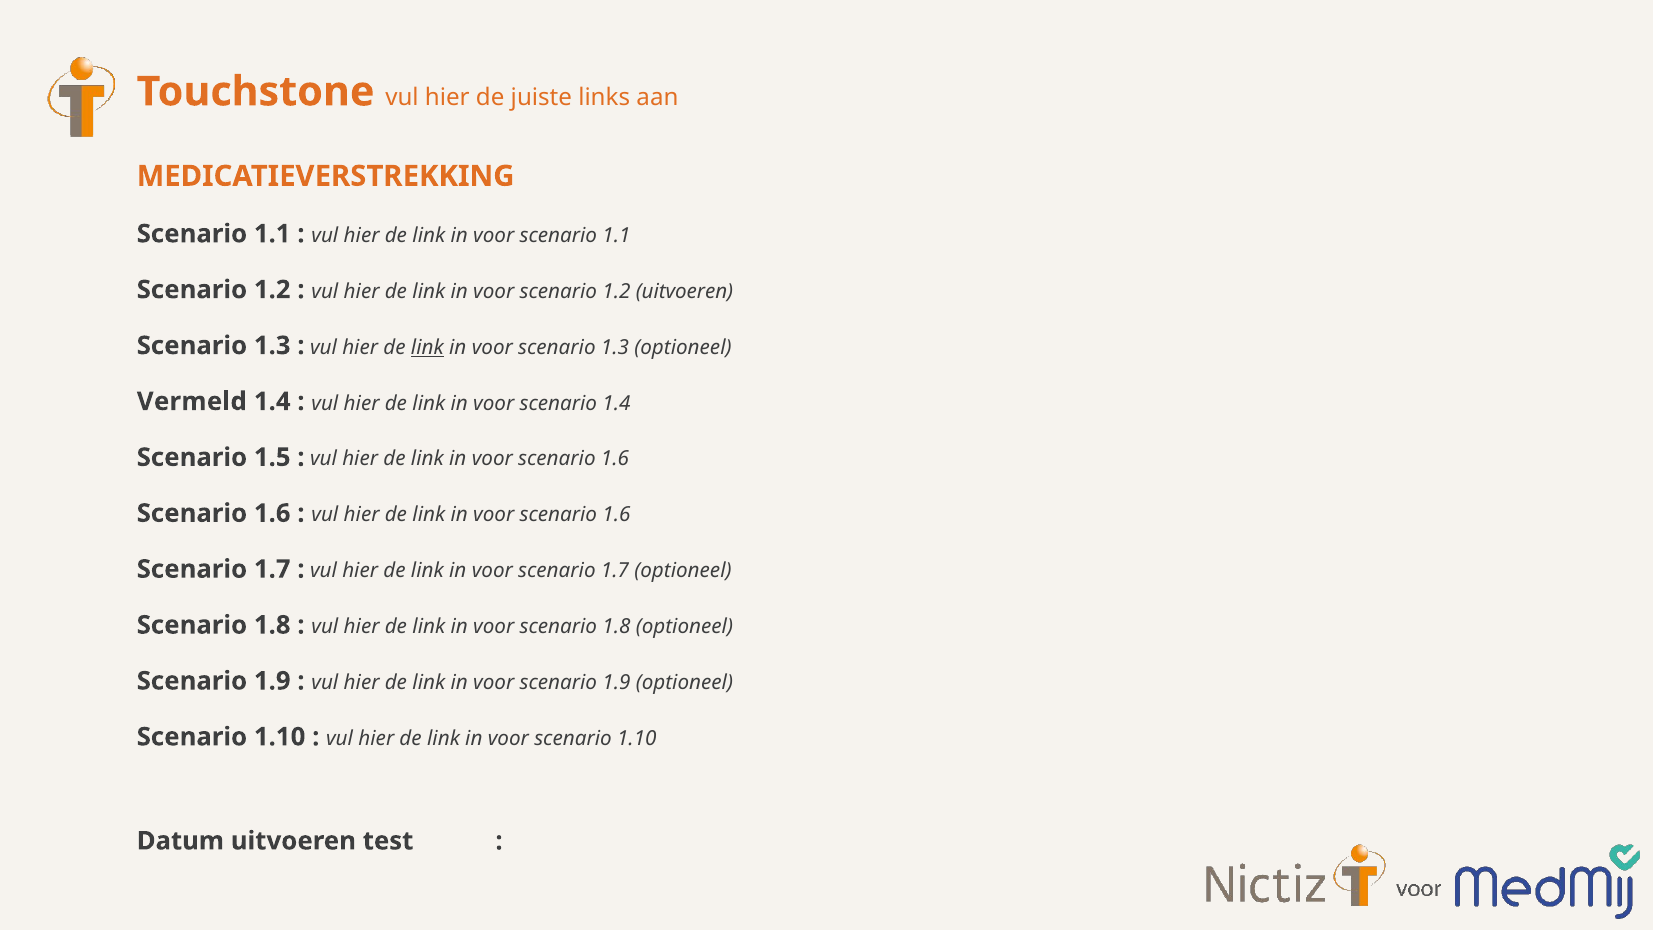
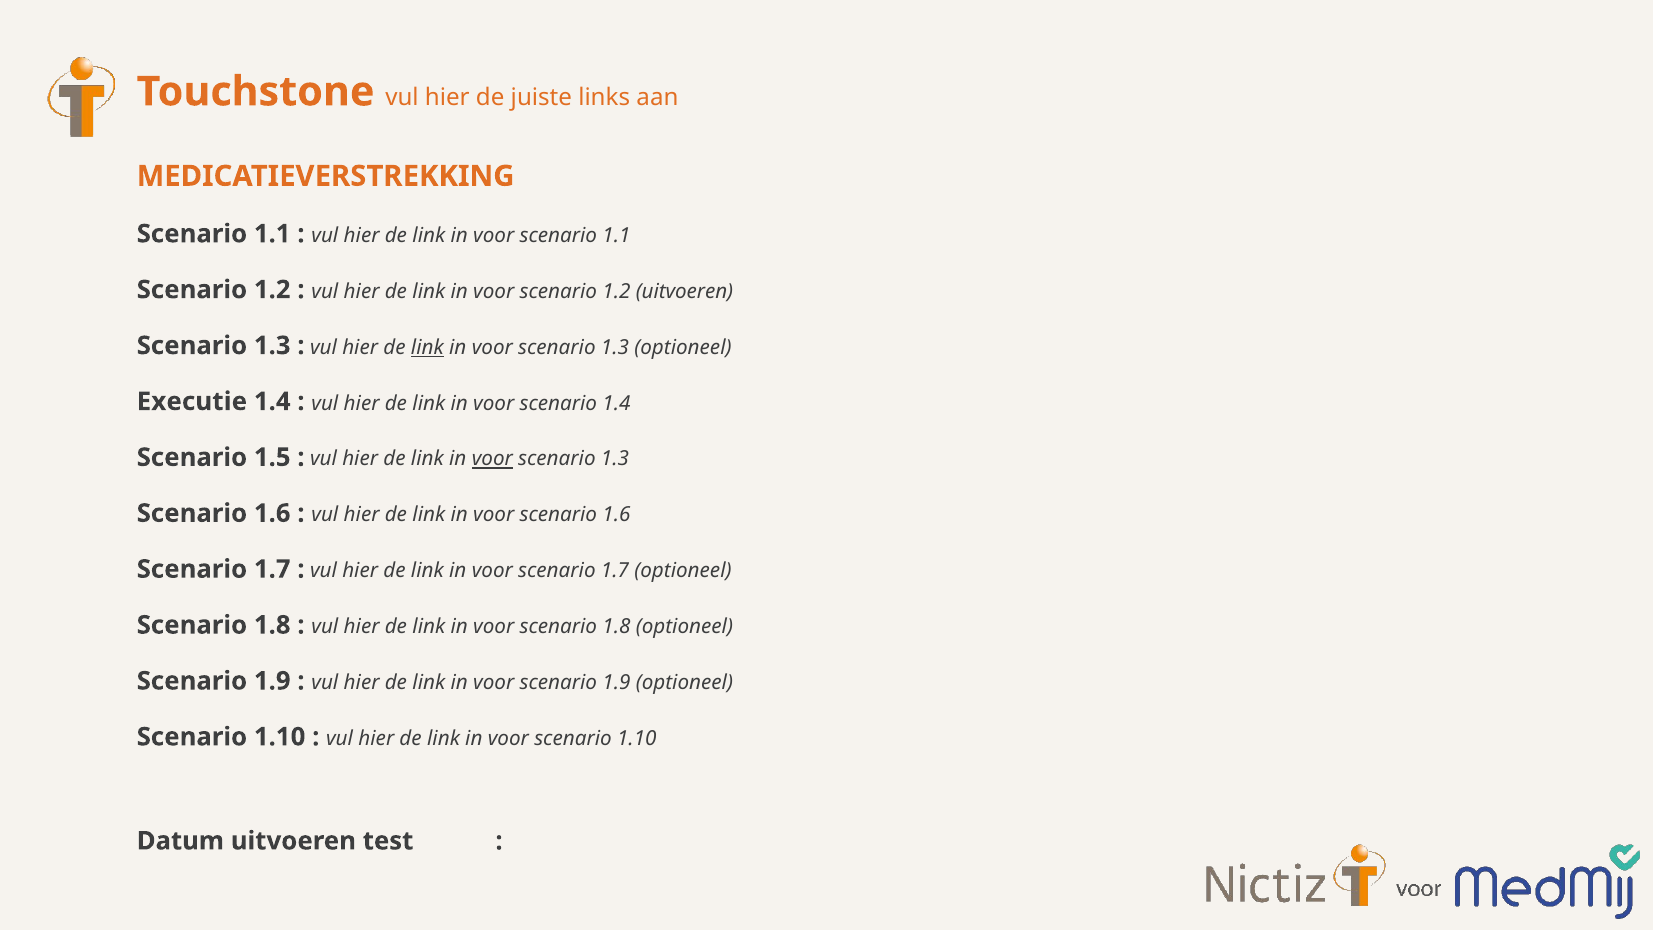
Vermeld: Vermeld -> Executie (192, 401)
voor underline: none -> present (492, 459)
1.6: 1.6 -> 1.3 (615, 459)
